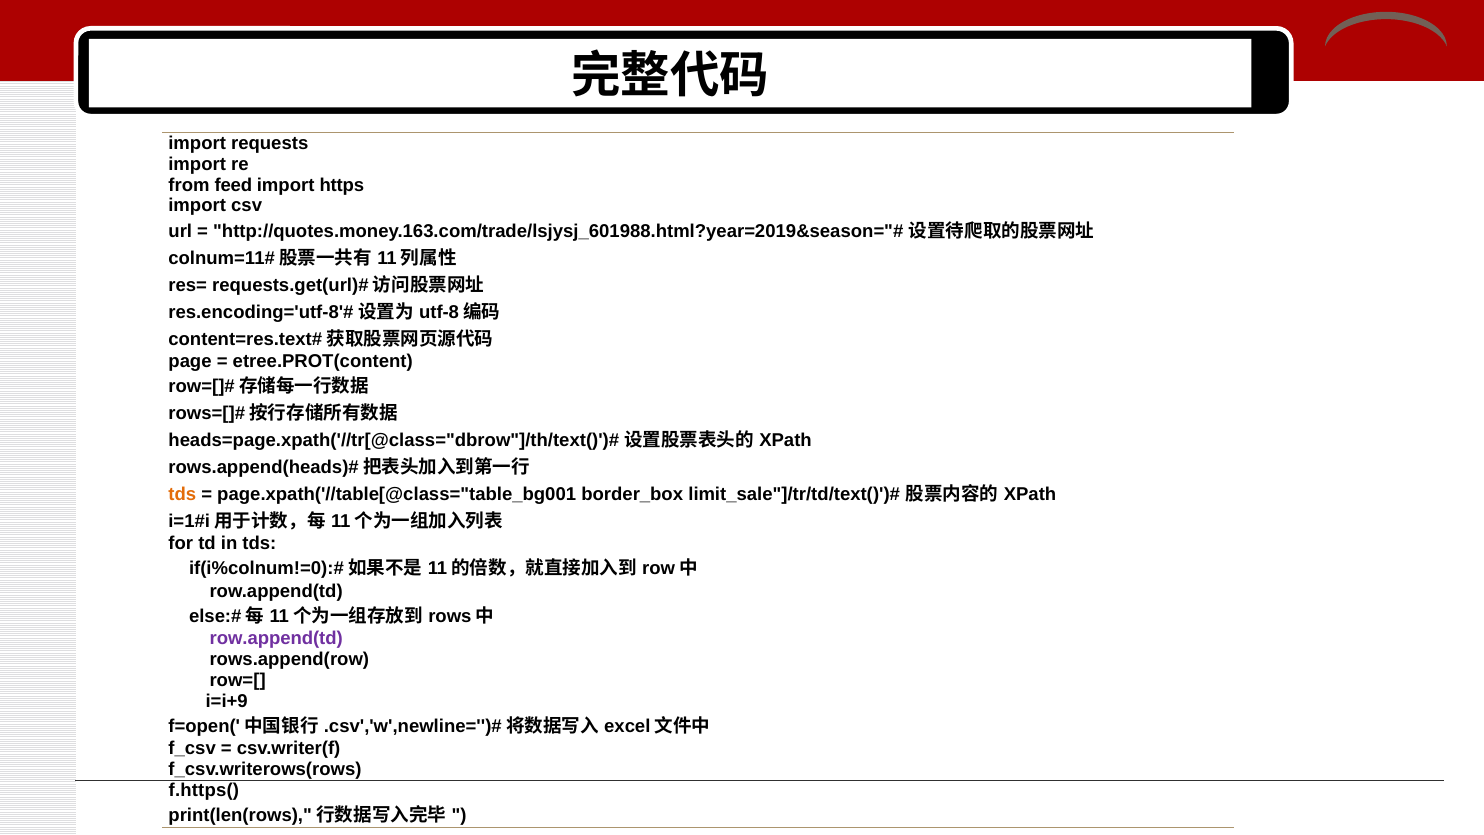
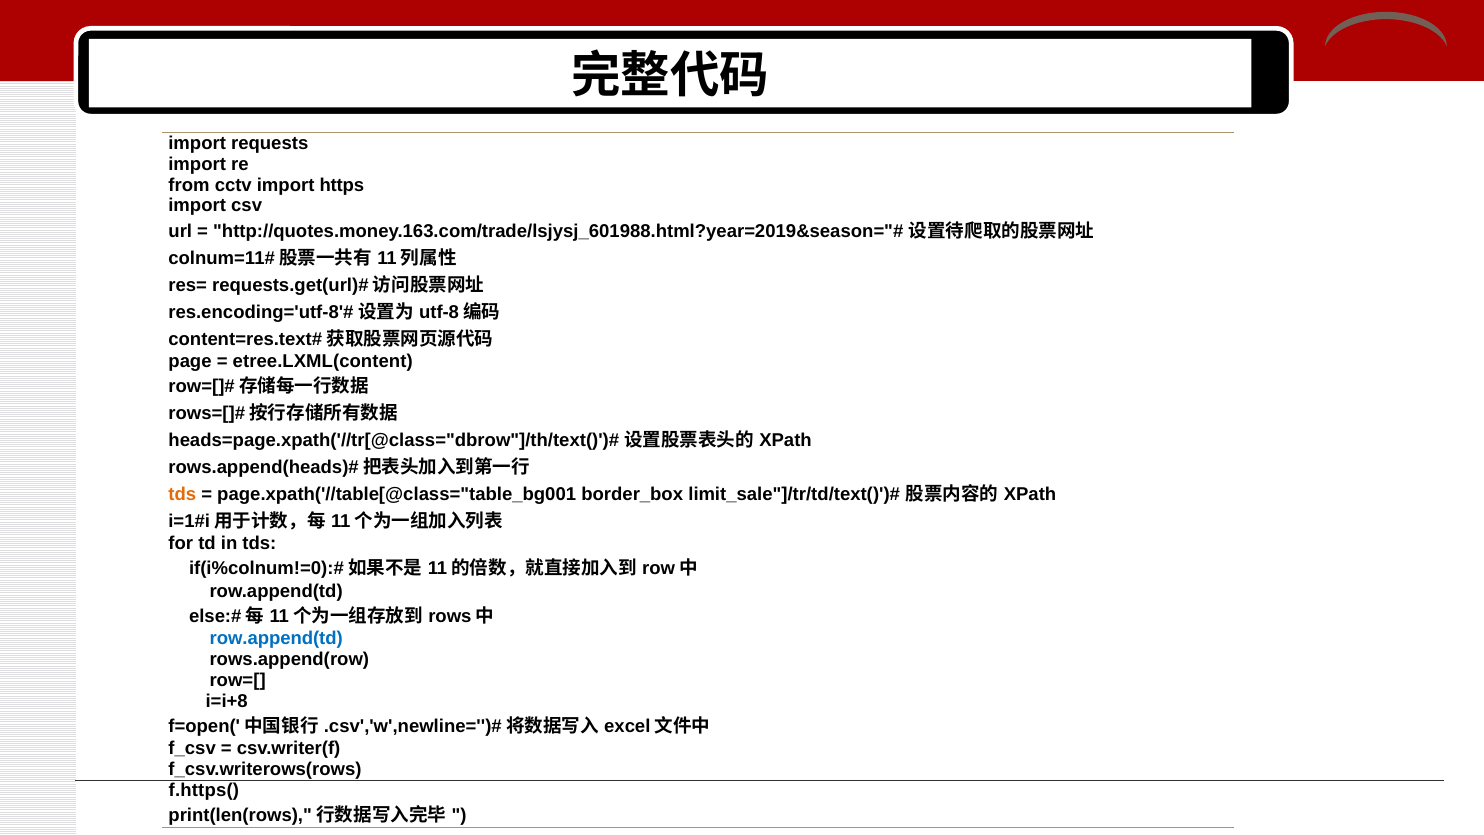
feed: feed -> cctv (233, 185)
etree.PROT(content: etree.PROT(content -> etree.LXML(content (323, 361)
row.append(td colour: purple -> blue (276, 639)
i=i+9: i=i+9 -> i=i+8 (227, 701)
